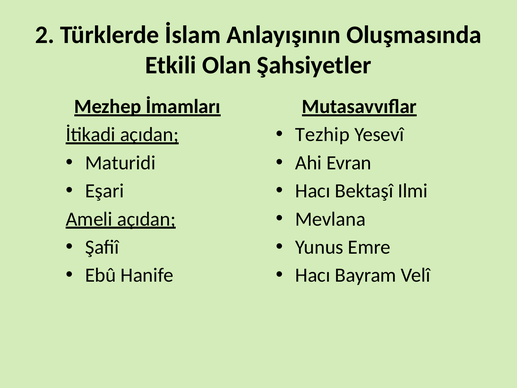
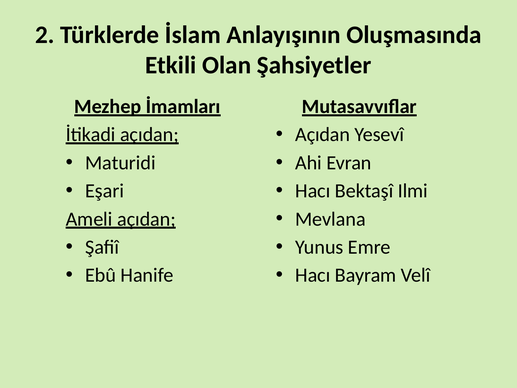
Tezhip: Tezhip -> Açıdan (323, 135)
